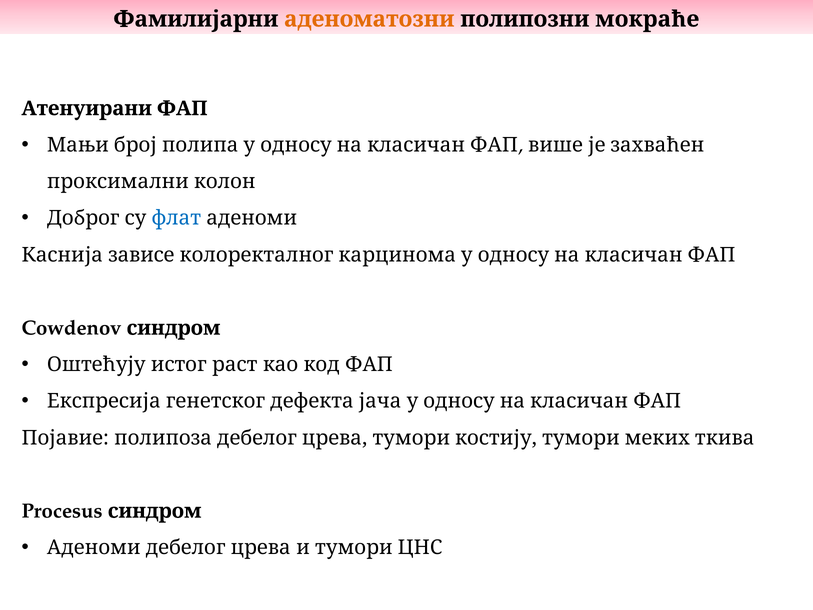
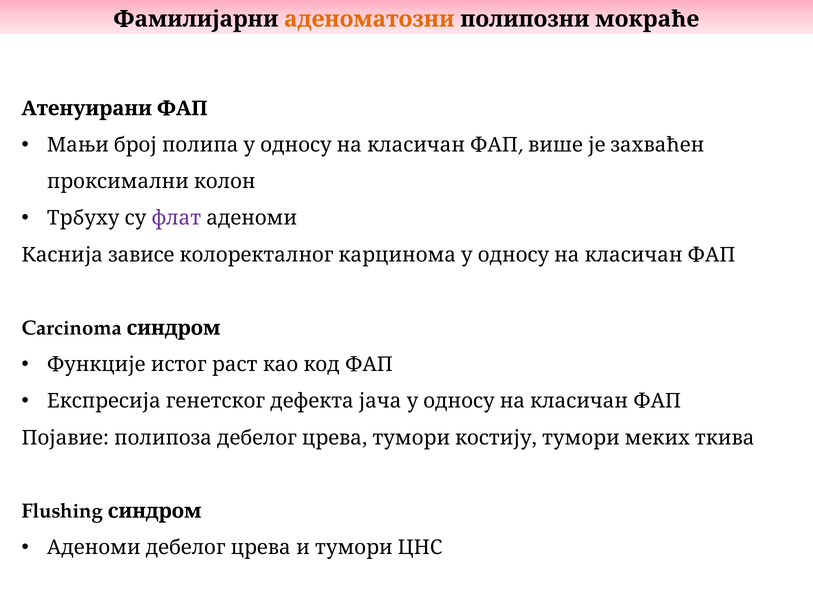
Доброг: Доброг -> Трбуху (83, 218)
флат colour: blue -> purple (176, 218)
Cowdenov: Cowdenov -> Carcinoma (72, 328)
Оштећују: Оштећују -> Функције (96, 364)
Procesus: Procesus -> Flushing (62, 511)
